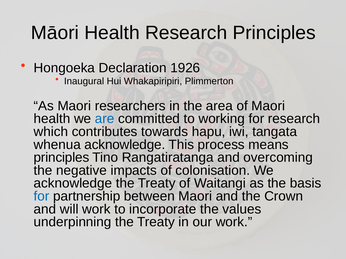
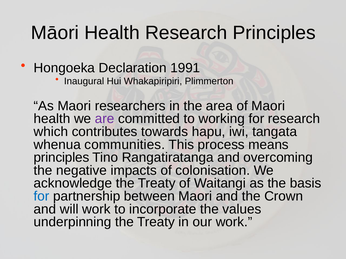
1926: 1926 -> 1991 (185, 68)
are colour: blue -> purple (105, 119)
whenua acknowledge: acknowledge -> communities (125, 145)
